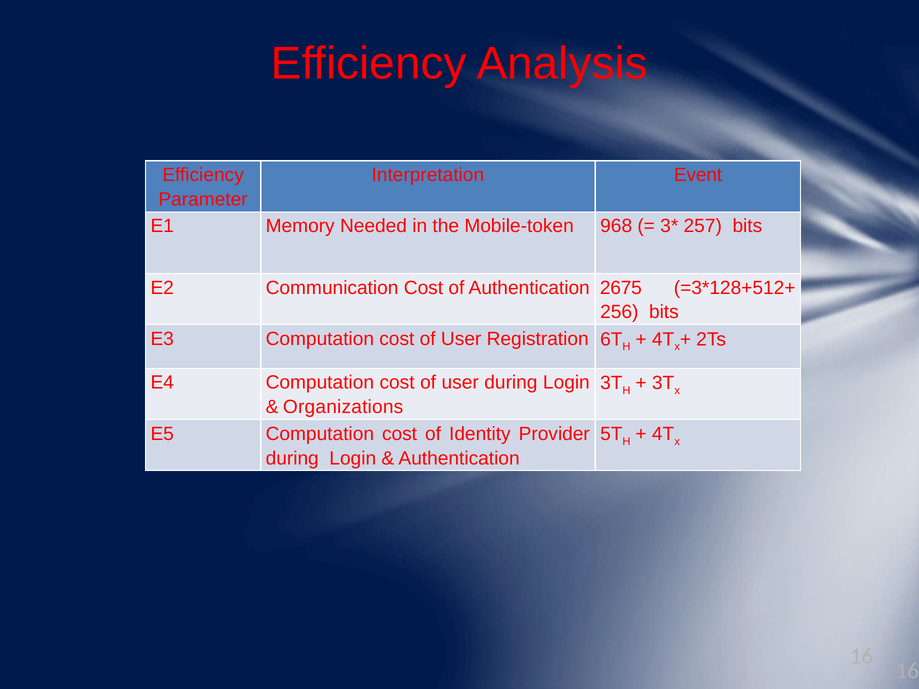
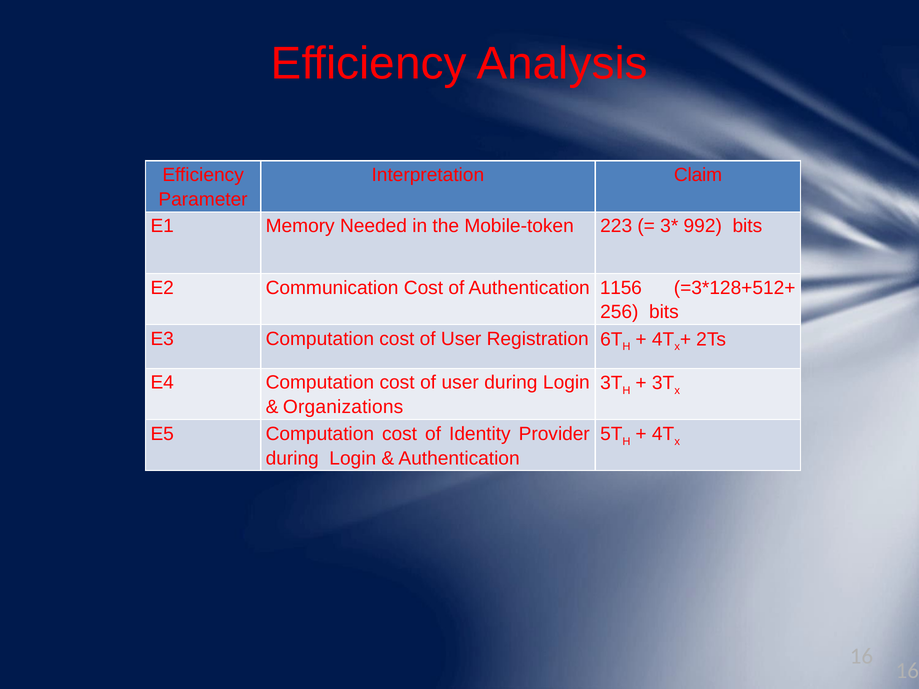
Event: Event -> Claim (698, 175)
968: 968 -> 223 (616, 226)
257: 257 -> 992 (703, 226)
2675: 2675 -> 1156 (621, 288)
